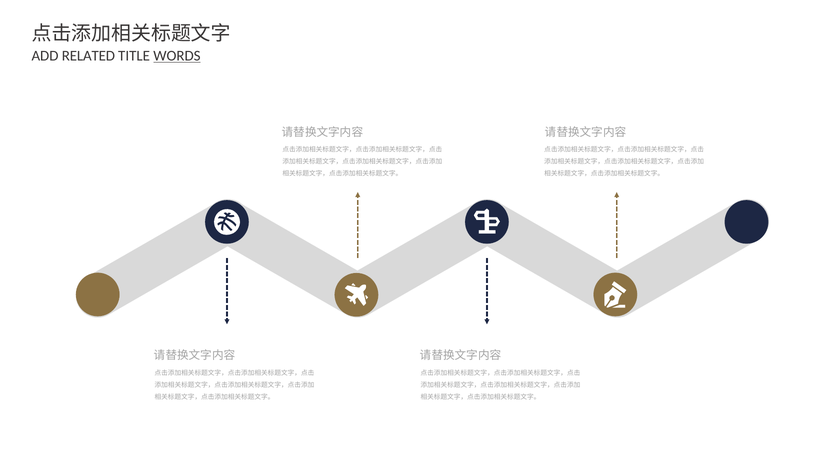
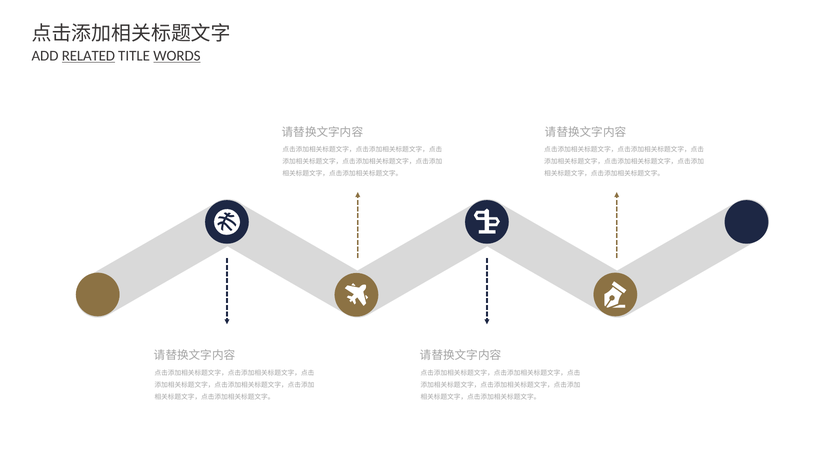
RELATED underline: none -> present (88, 56)
